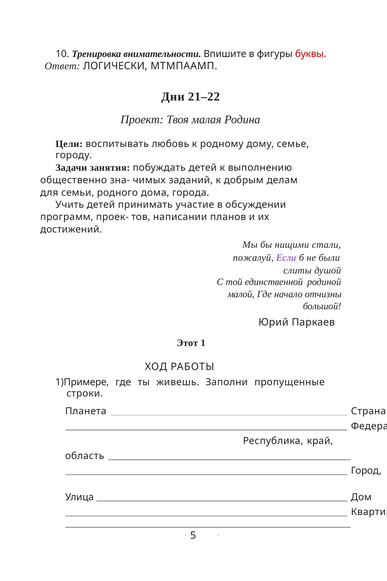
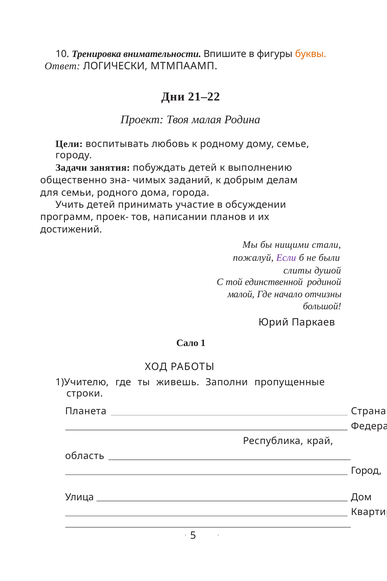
буквы colour: red -> orange (311, 54)
Этот: Этот -> Сало (187, 343)
1)Примере: 1)Примере -> 1)Учителю (82, 382)
